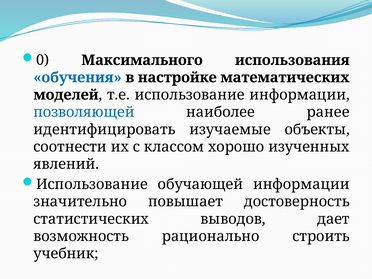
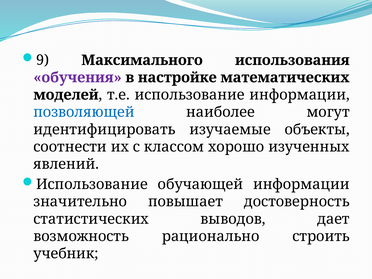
0: 0 -> 9 (43, 60)
обучения colour: blue -> purple (78, 78)
ранее: ранее -> могут (328, 112)
